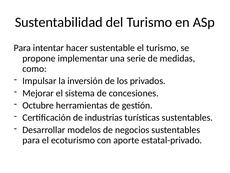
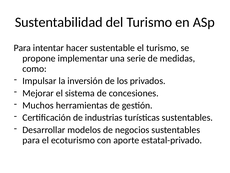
Octubre: Octubre -> Muchos (38, 105)
